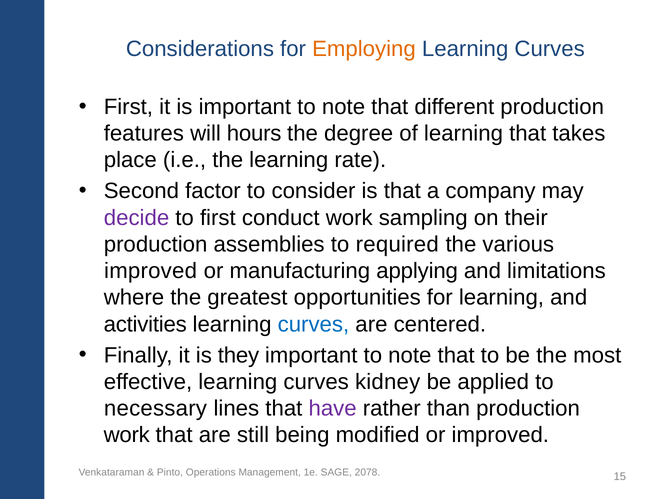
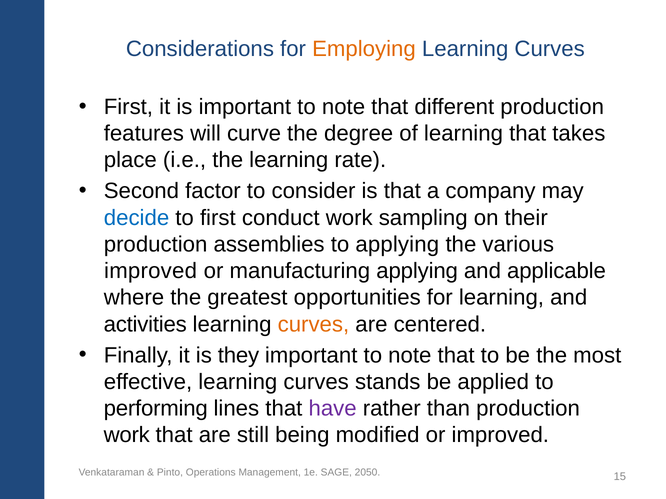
hours: hours -> curve (254, 134)
decide colour: purple -> blue (137, 218)
to required: required -> applying (397, 245)
limitations: limitations -> applicable (556, 271)
curves colour: blue -> orange (313, 325)
kidney: kidney -> stands (388, 382)
necessary: necessary -> performing (156, 409)
2078: 2078 -> 2050 (367, 473)
